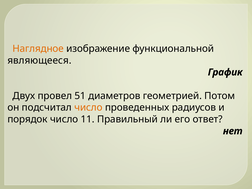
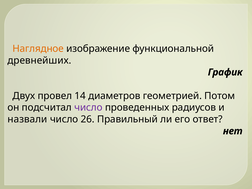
являющееся: являющееся -> древнейших (39, 60)
51: 51 -> 14 (80, 96)
число colour: orange -> purple (88, 108)
порядок: порядок -> назвали (27, 119)
11: 11 -> 26 (88, 119)
